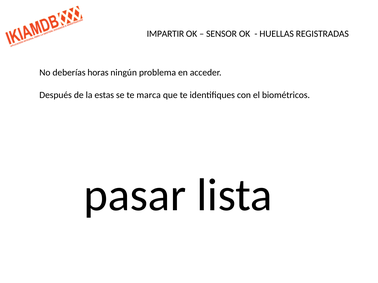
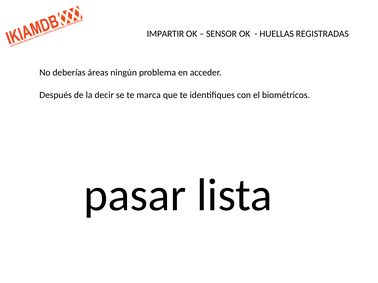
horas: horas -> áreas (98, 73)
estas: estas -> decir (104, 95)
